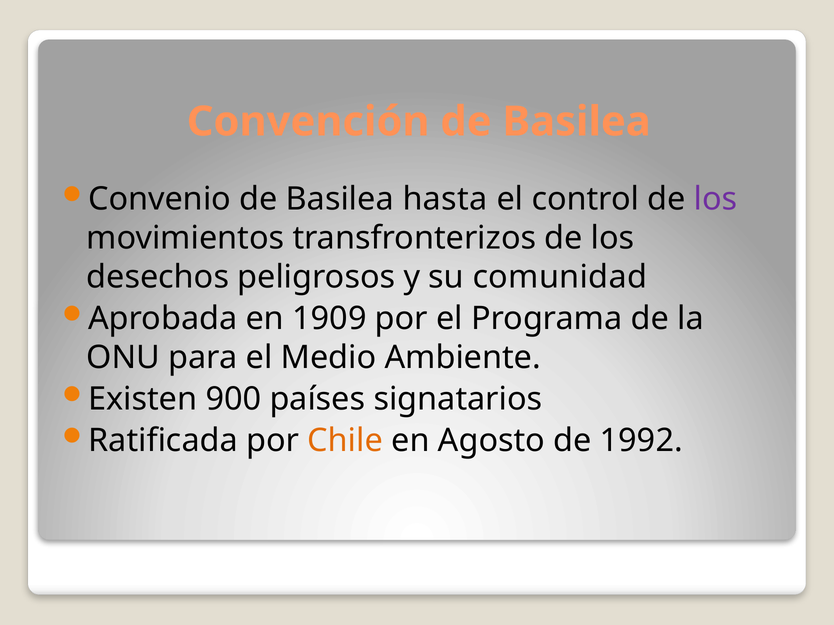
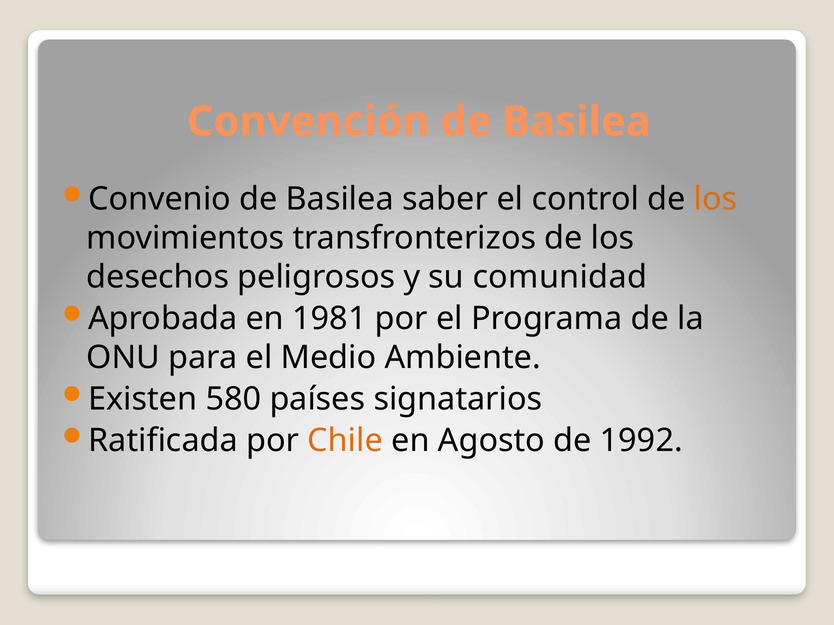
hasta: hasta -> saber (445, 199)
los colour: purple -> orange (716, 199)
1909: 1909 -> 1981 (329, 319)
900: 900 -> 580 (233, 399)
